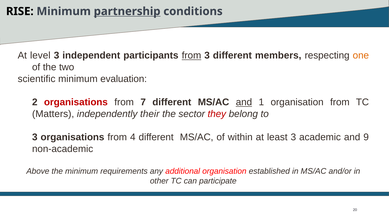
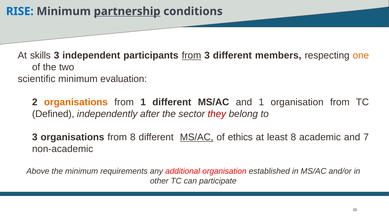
RISE colour: black -> blue (20, 11)
level: level -> skills (40, 55)
organisations colour: red -> orange (76, 102)
from 7: 7 -> 1 (143, 102)
and underline: present -> none (244, 102)
Matters: Matters -> Deﬁned (53, 114)
their: their -> after (150, 114)
from 4: 4 -> 8 (133, 137)
MS/AC underline: none -> present (197, 137)
within: within -> ethics (240, 137)
least 3: 3 -> 8 (293, 137)
9: 9 -> 7 (366, 137)
